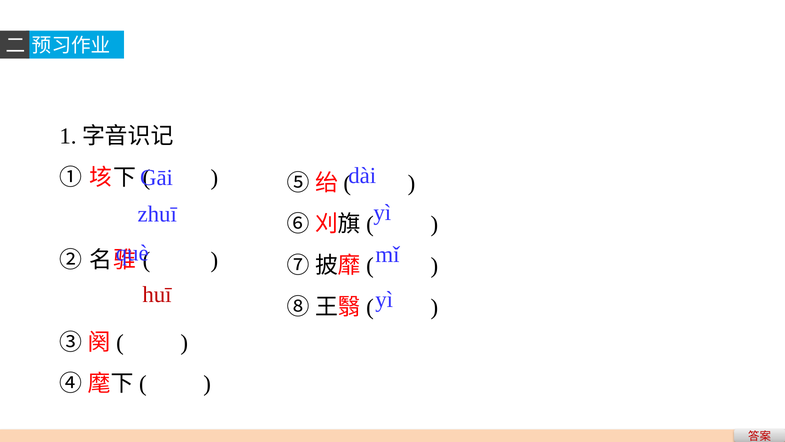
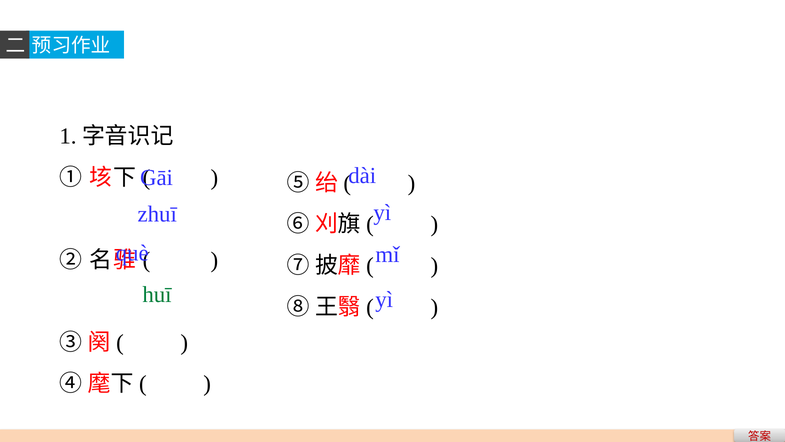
huī colour: red -> green (157, 295)
